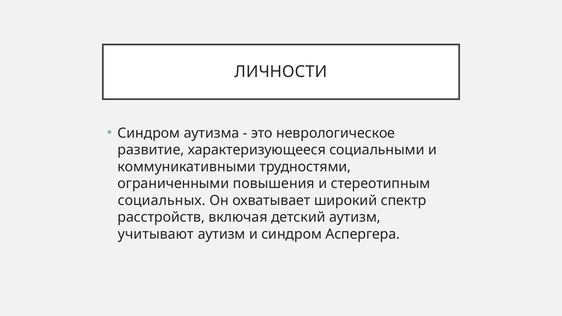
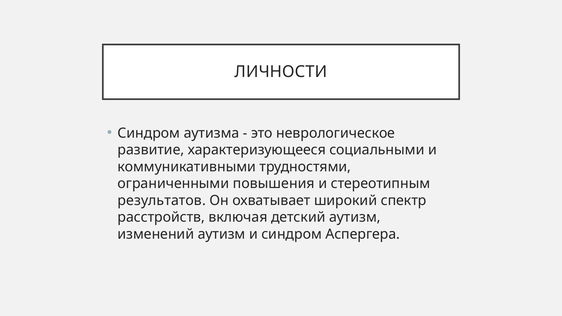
социальных: социальных -> результатов (162, 201)
учитывают: учитывают -> изменений (156, 234)
